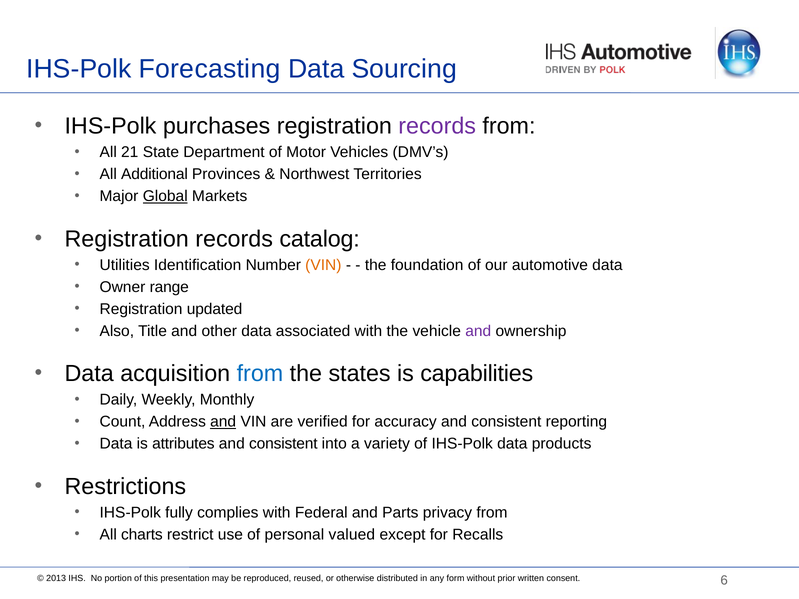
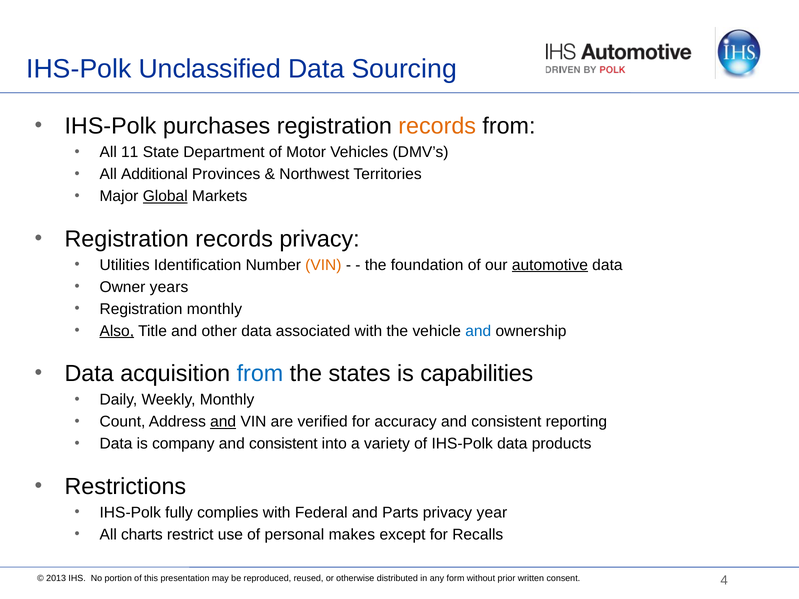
Forecasting: Forecasting -> Unclassified (210, 69)
records colour: purple -> orange (437, 126)
21: 21 -> 11 (130, 152)
records catalog: catalog -> privacy (320, 239)
automotive underline: none -> present (550, 265)
range: range -> years (169, 287)
Registration updated: updated -> monthly (214, 309)
Also underline: none -> present (117, 331)
and colour: purple -> blue (478, 331)
attributes: attributes -> company (183, 444)
privacy from: from -> year (492, 513)
valued: valued -> makes (352, 535)
6: 6 -> 4 (724, 581)
